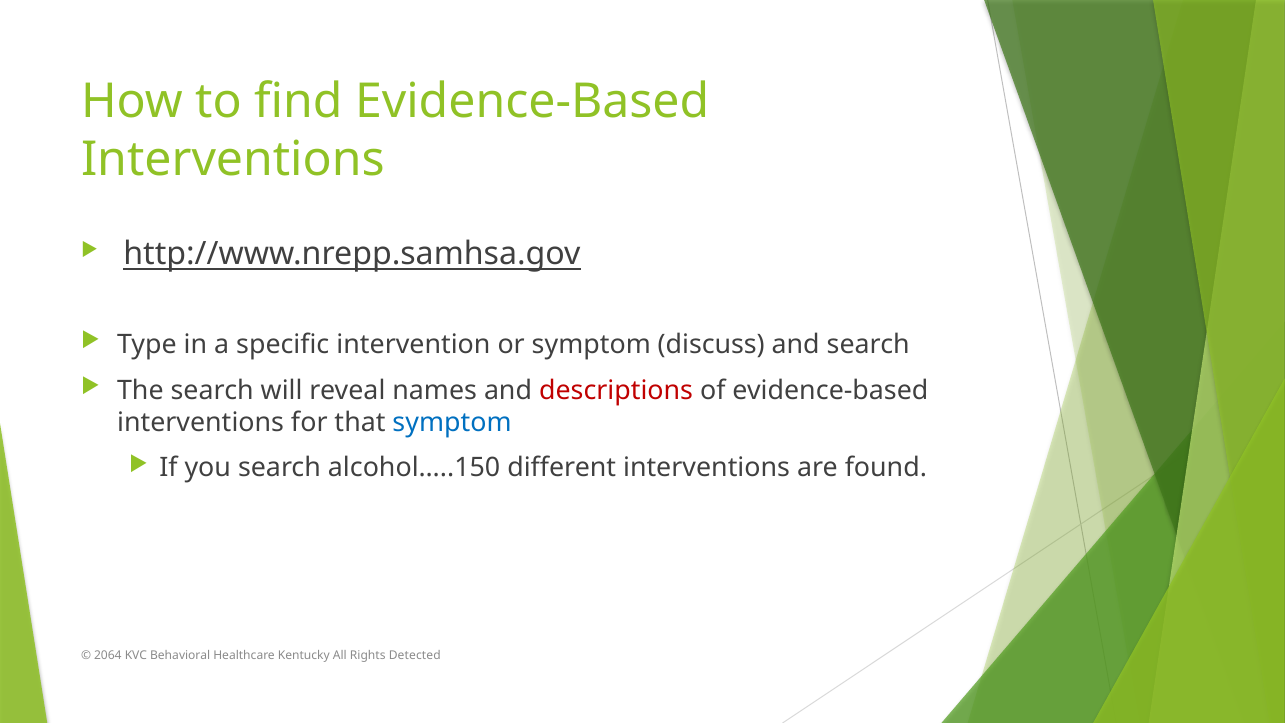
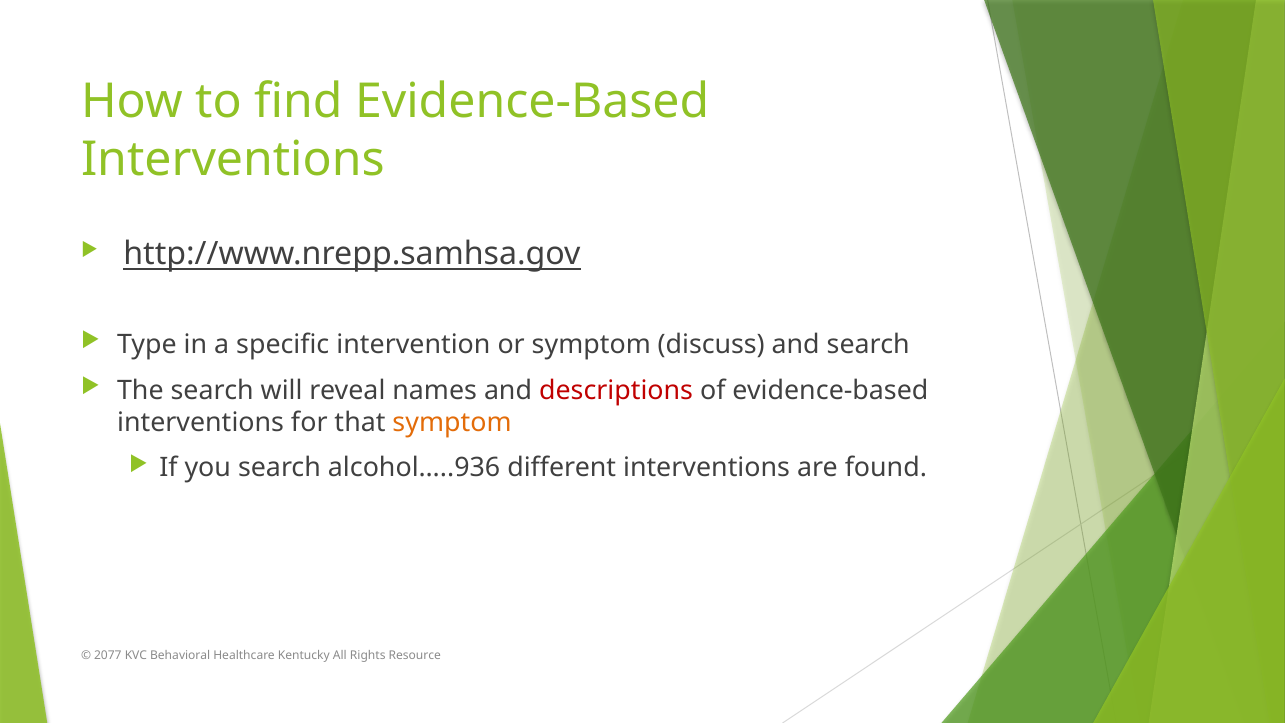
symptom colour: blue -> orange (452, 422)
alcohol…..150: alcohol…..150 -> alcohol…..936 (414, 468)
2064: 2064 -> 2077 (108, 656)
Detected: Detected -> Resource (415, 656)
